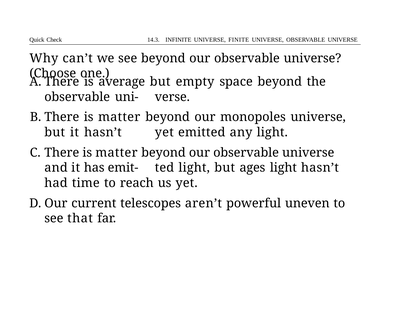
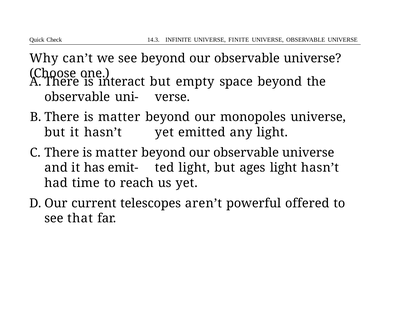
average: average -> interact (122, 82)
uneven: uneven -> offered (307, 203)
